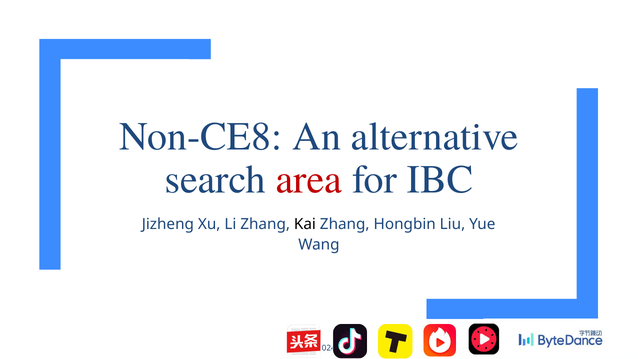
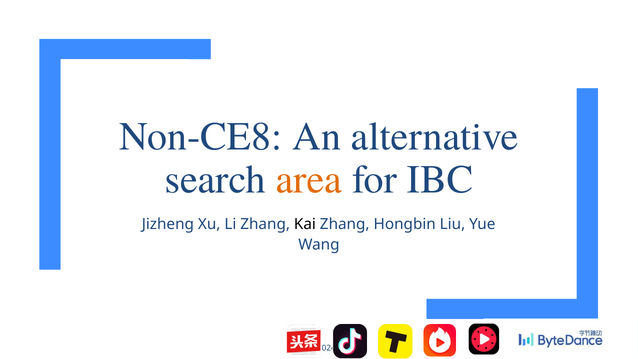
area colour: red -> orange (309, 179)
